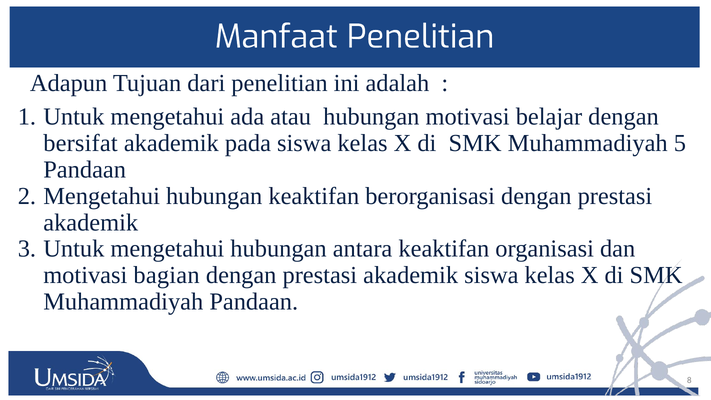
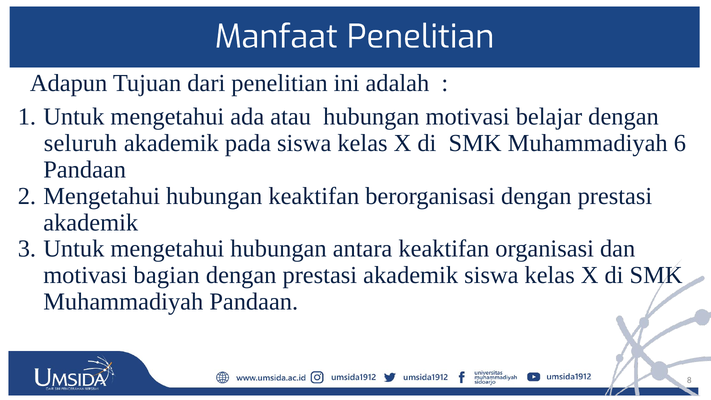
bersifat: bersifat -> seluruh (80, 143)
5: 5 -> 6 (680, 143)
